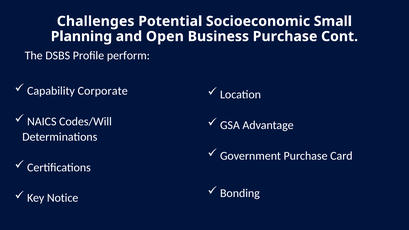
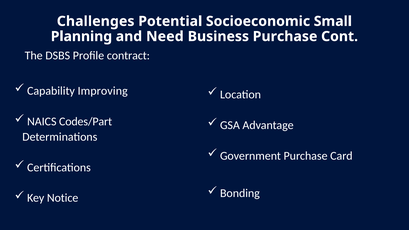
Open: Open -> Need (165, 36)
perform: perform -> contract (128, 56)
Corporate: Corporate -> Improving (103, 91)
Codes/Will: Codes/Will -> Codes/Part (86, 121)
